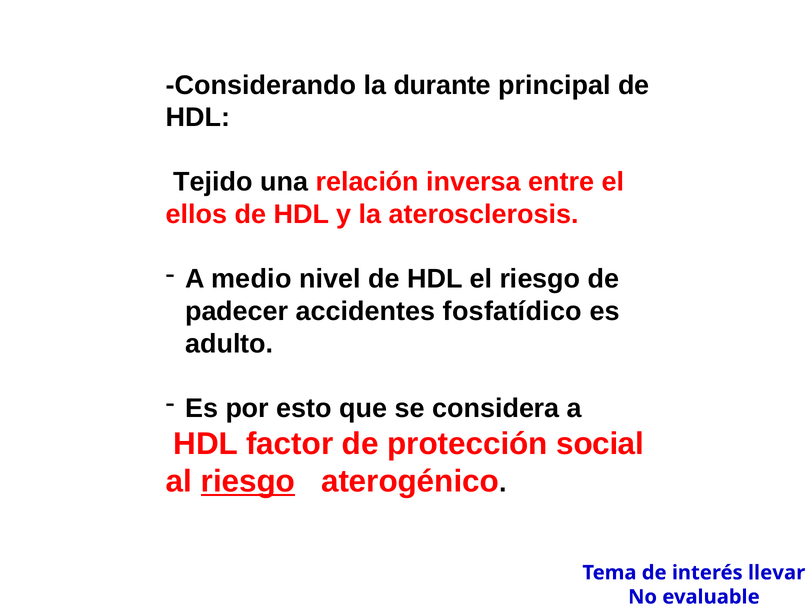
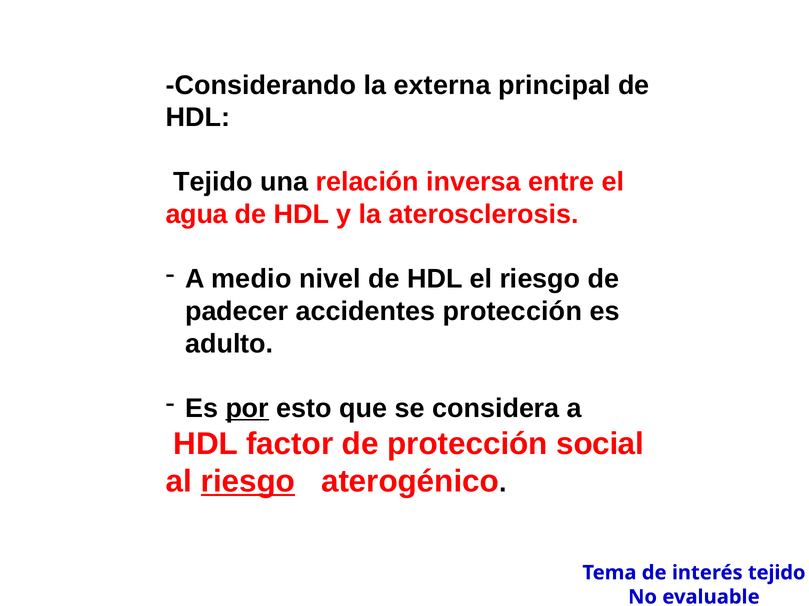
durante: durante -> externa (442, 85)
ellos: ellos -> agua (197, 215)
accidentes fosfatídico: fosfatídico -> protección (512, 312)
por underline: none -> present (247, 409)
interés llevar: llevar -> tejido (777, 573)
